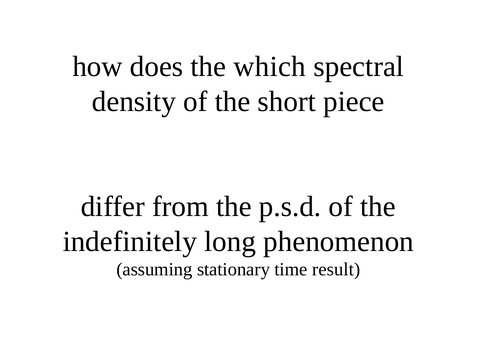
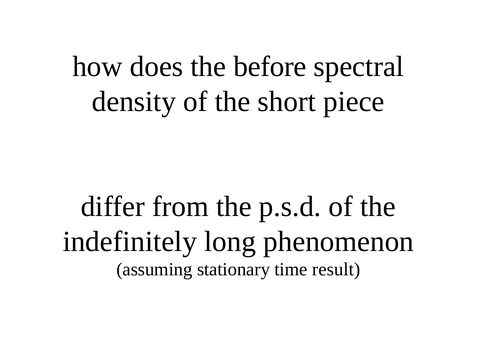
which: which -> before (270, 66)
